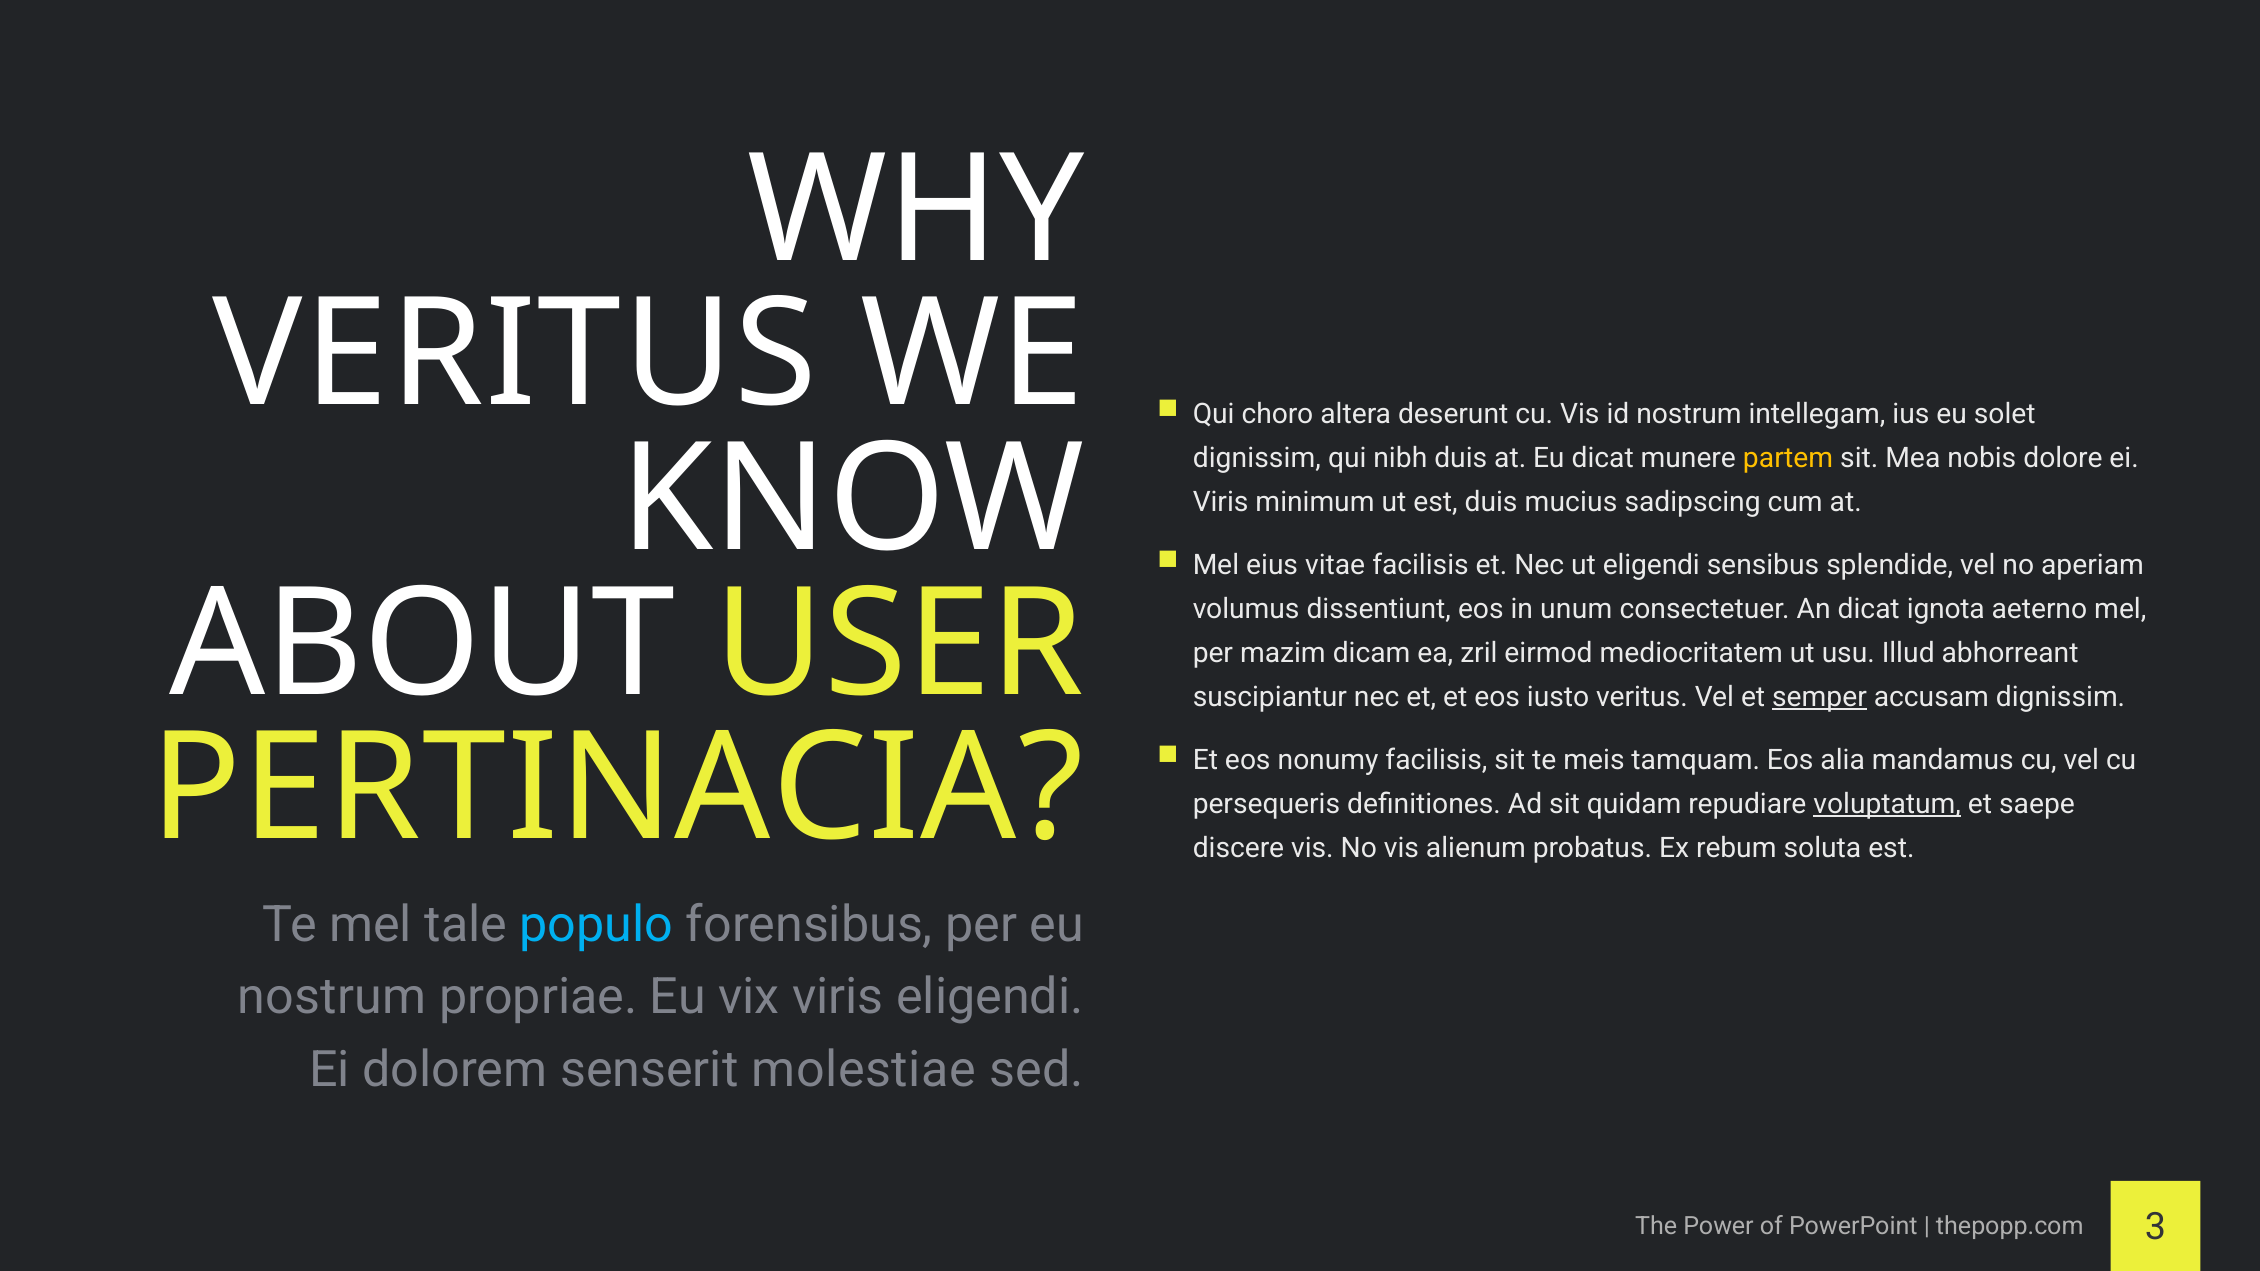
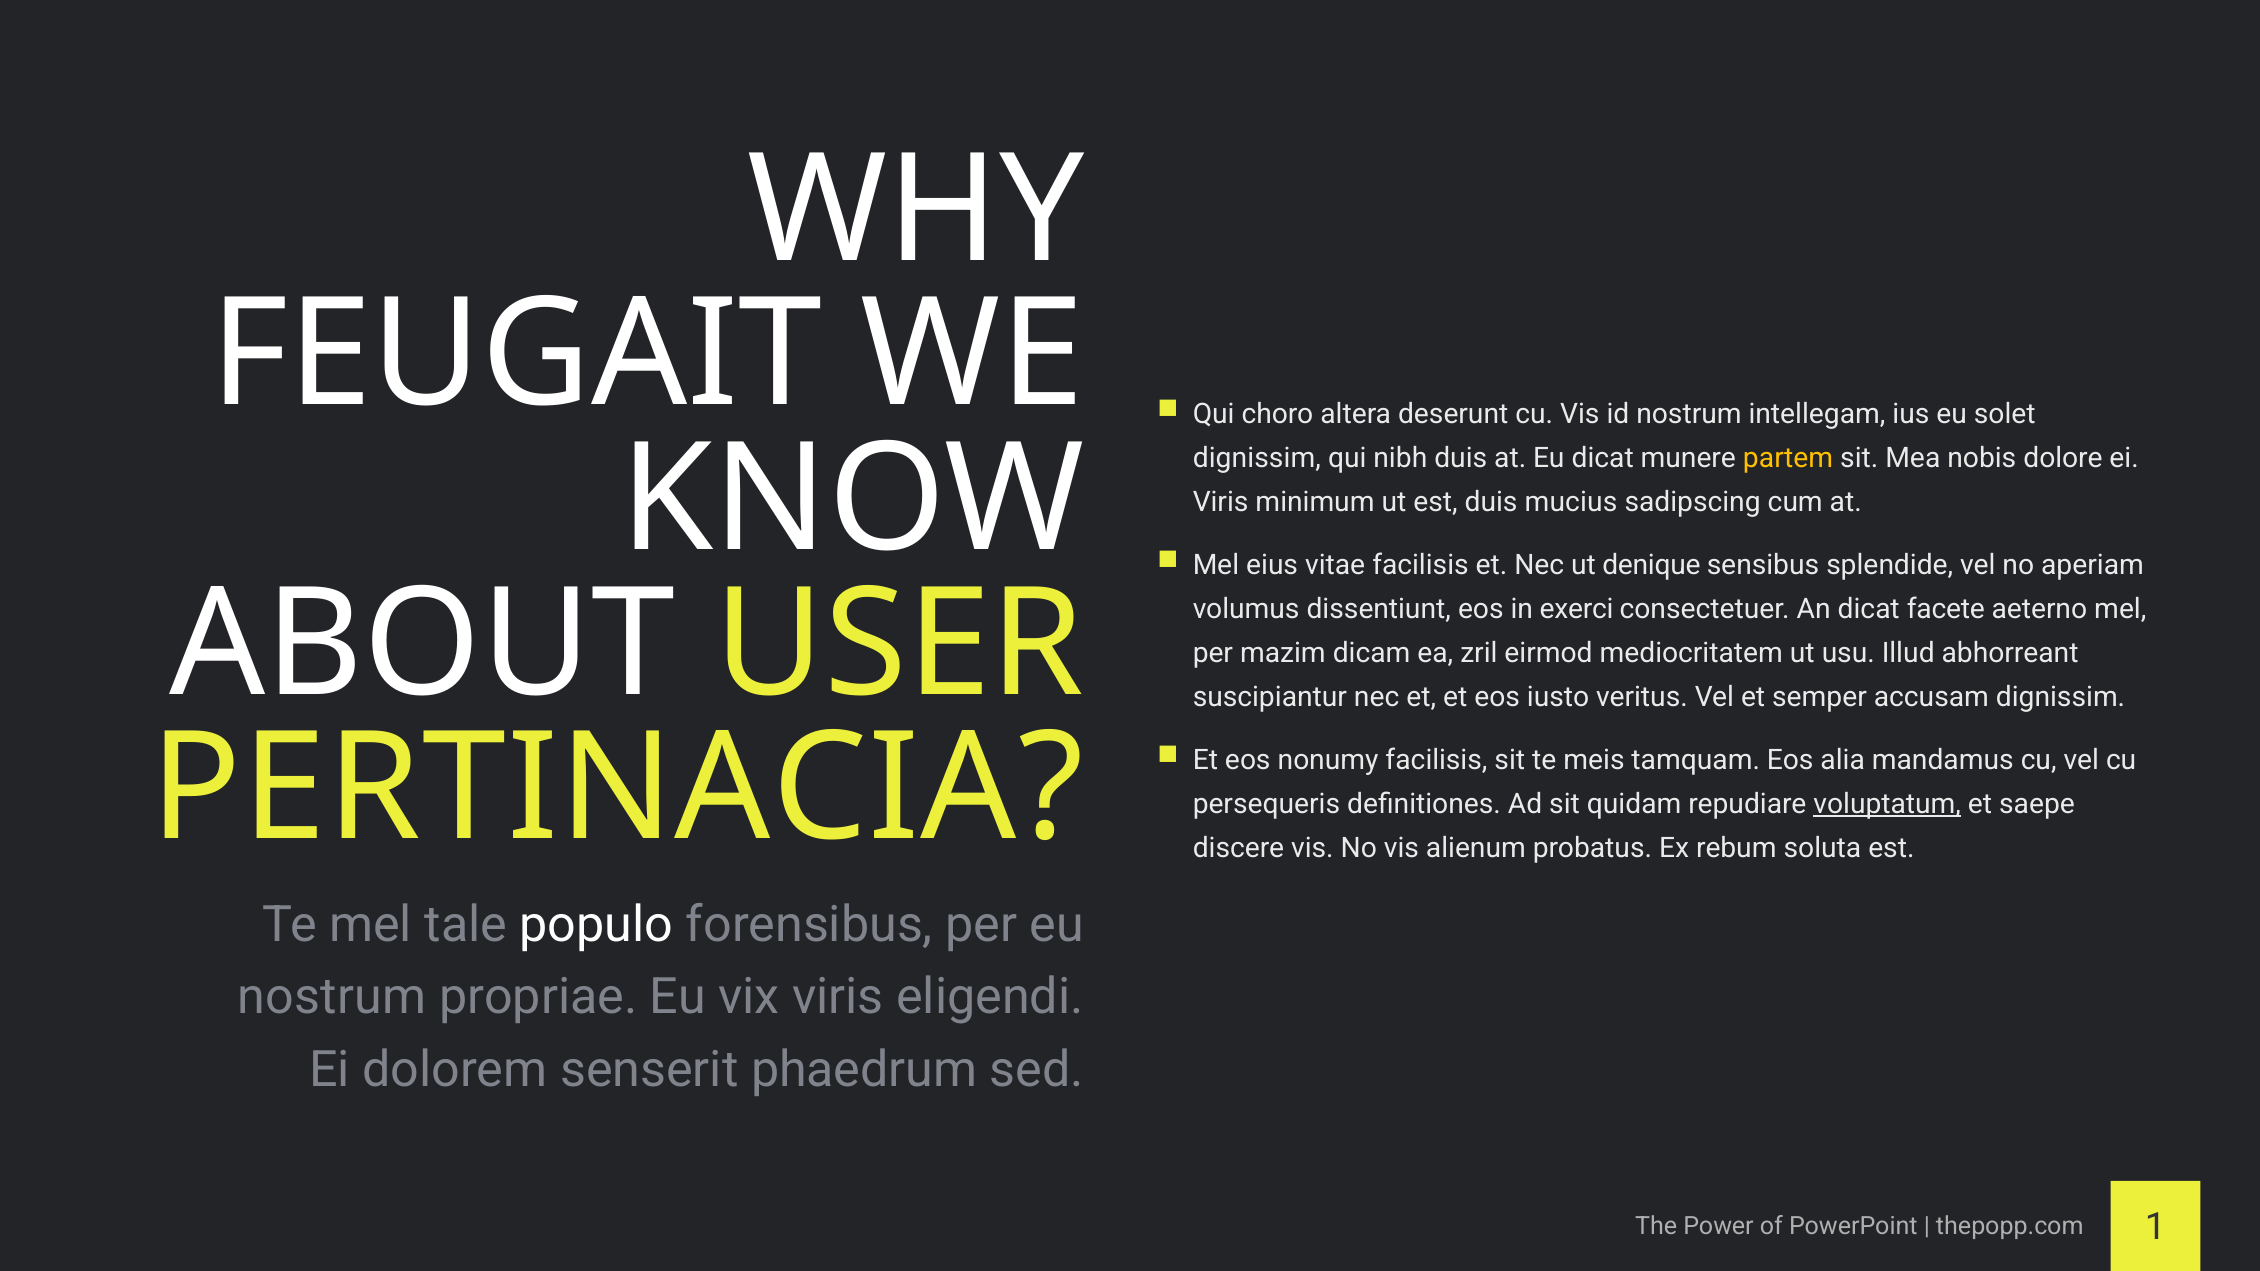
VERITUS: VERITUS -> FEUGAIT (516, 355)
ut eligendi: eligendi -> denique (1651, 565)
unum: unum -> exerci (1577, 609)
ignota: ignota -> facete (1946, 609)
semper underline: present -> none (1819, 697)
populo colour: light blue -> white (597, 925)
molestiae: molestiae -> phaedrum (864, 1070)
3: 3 -> 1 (2156, 1227)
